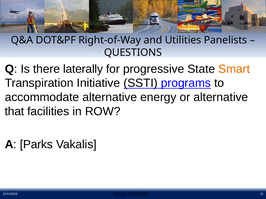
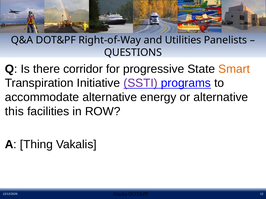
laterally: laterally -> corridor (83, 69)
SSTI colour: black -> purple (141, 83)
that: that -> this (14, 112)
Parks: Parks -> Thing (36, 145)
